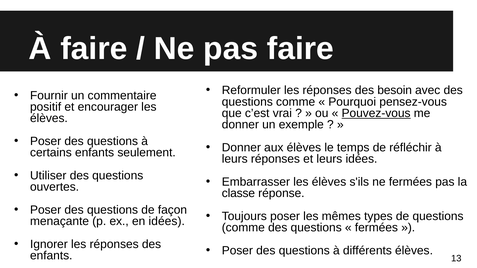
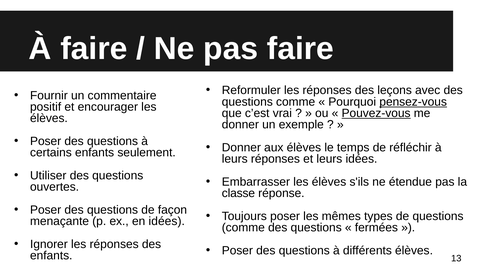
besoin: besoin -> leçons (395, 90)
pensez-vous underline: none -> present (413, 102)
ne fermées: fermées -> étendue (410, 182)
